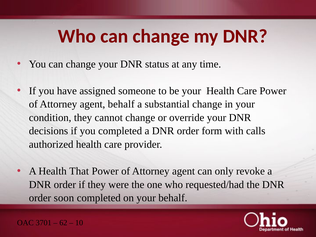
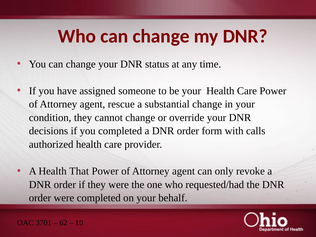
agent behalf: behalf -> rescue (121, 104)
order soon: soon -> were (64, 198)
